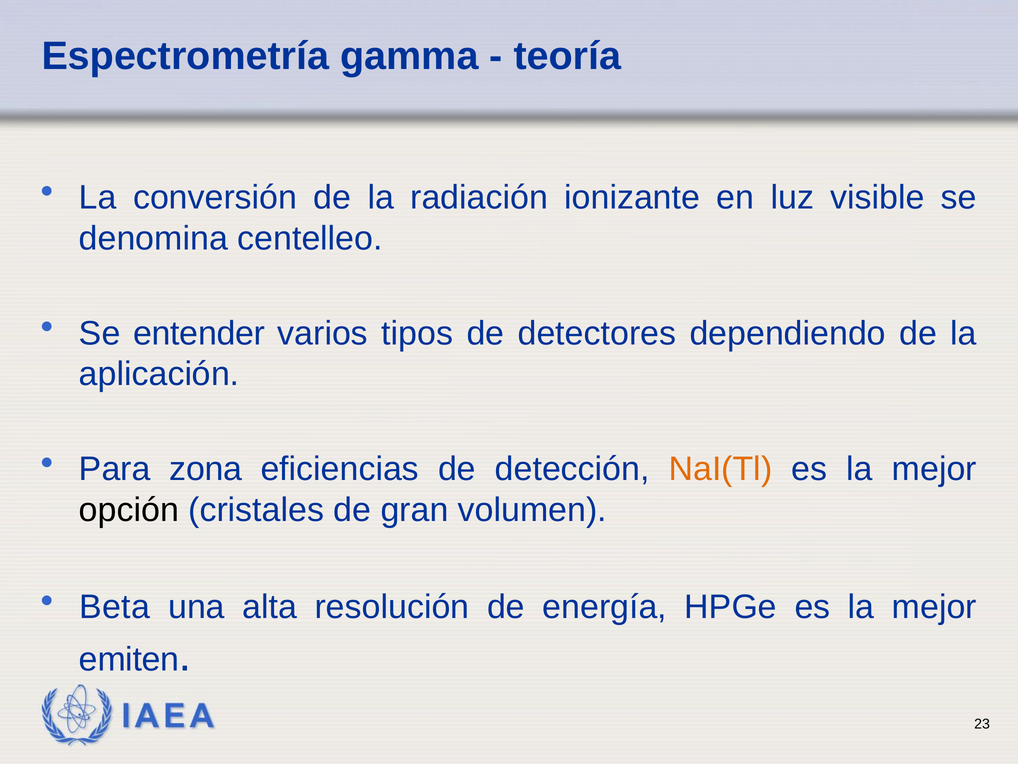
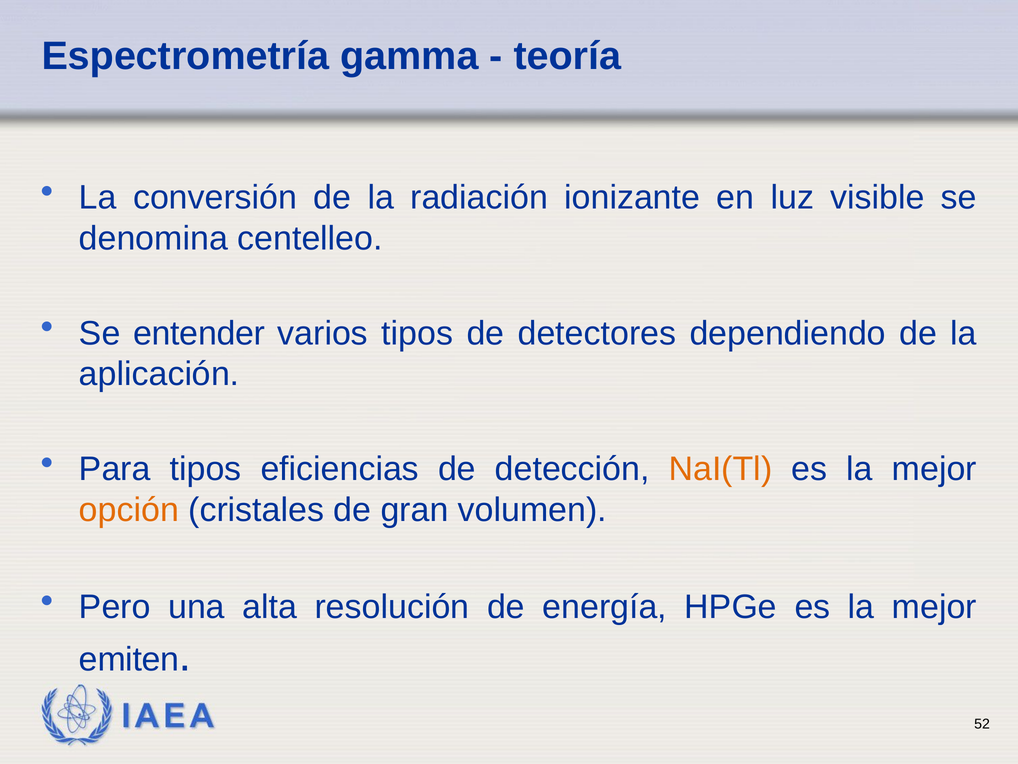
Para zona: zona -> tipos (206, 469)
opción colour: black -> orange (129, 510)
Beta: Beta -> Pero (115, 607)
23: 23 -> 52 (982, 724)
